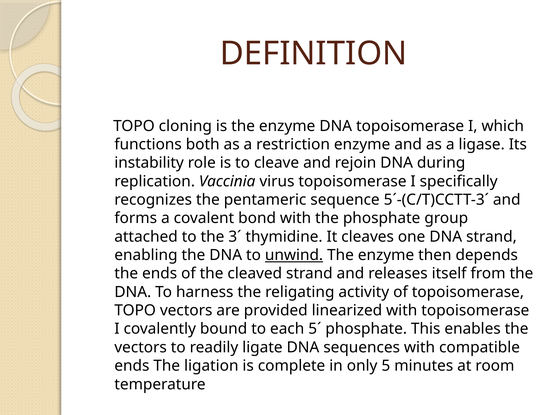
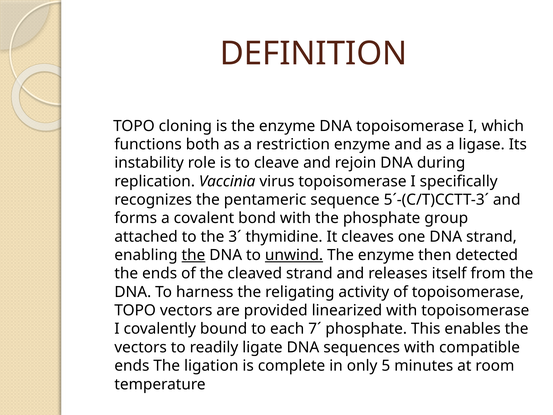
the underline: none -> present (193, 255)
depends: depends -> detected (487, 255)
5´: 5´ -> 7´ (315, 329)
